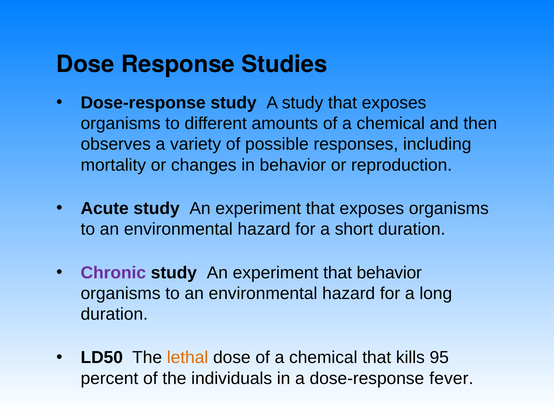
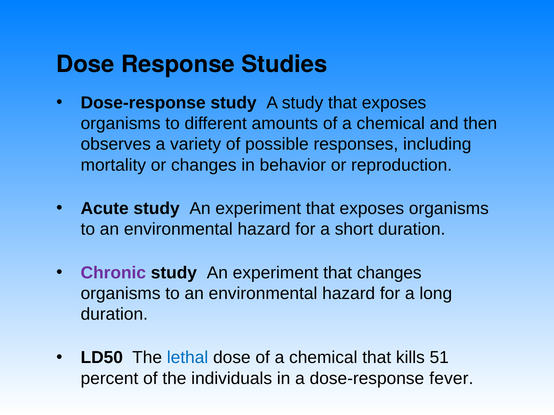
that behavior: behavior -> changes (389, 273)
lethal colour: orange -> blue (188, 358)
95: 95 -> 51 (439, 358)
